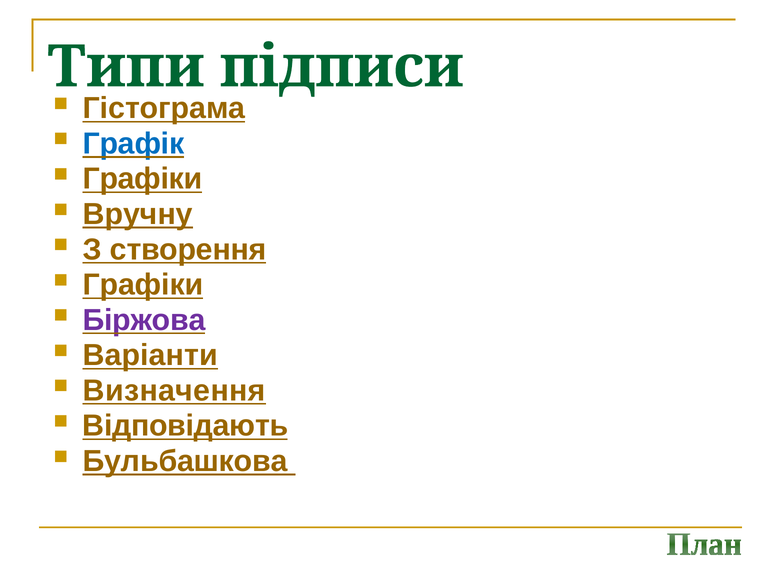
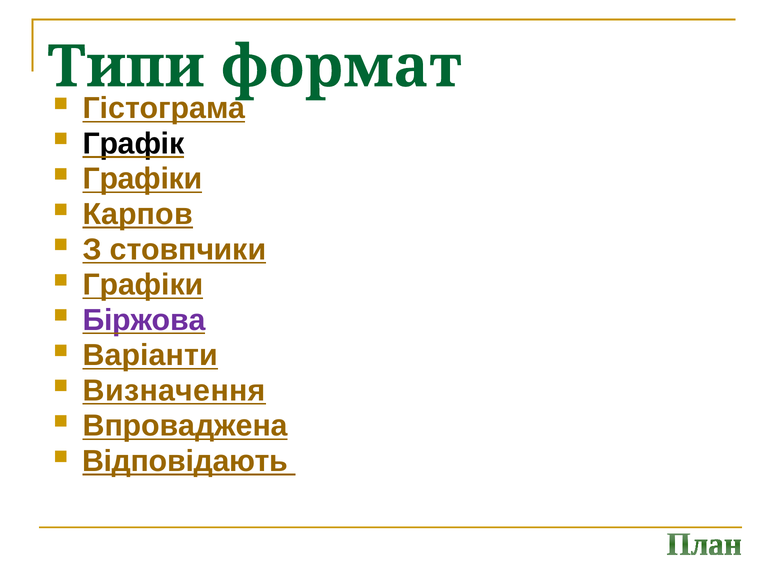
підписи: підписи -> формат (341, 67)
Графік colour: blue -> black (134, 144)
Вручну: Вручну -> Карпов (138, 214)
створення: створення -> стовпчики (188, 249)
Відповідають: Відповідають -> Впроваджена (185, 426)
Бульбашкова: Бульбашкова -> Відповідають (185, 461)
